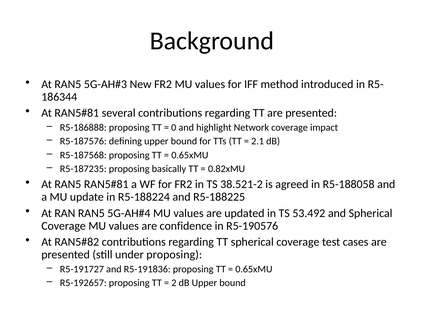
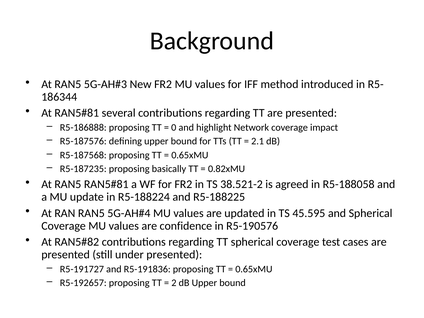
53.492: 53.492 -> 45.595 (309, 213)
under proposing: proposing -> presented (174, 255)
